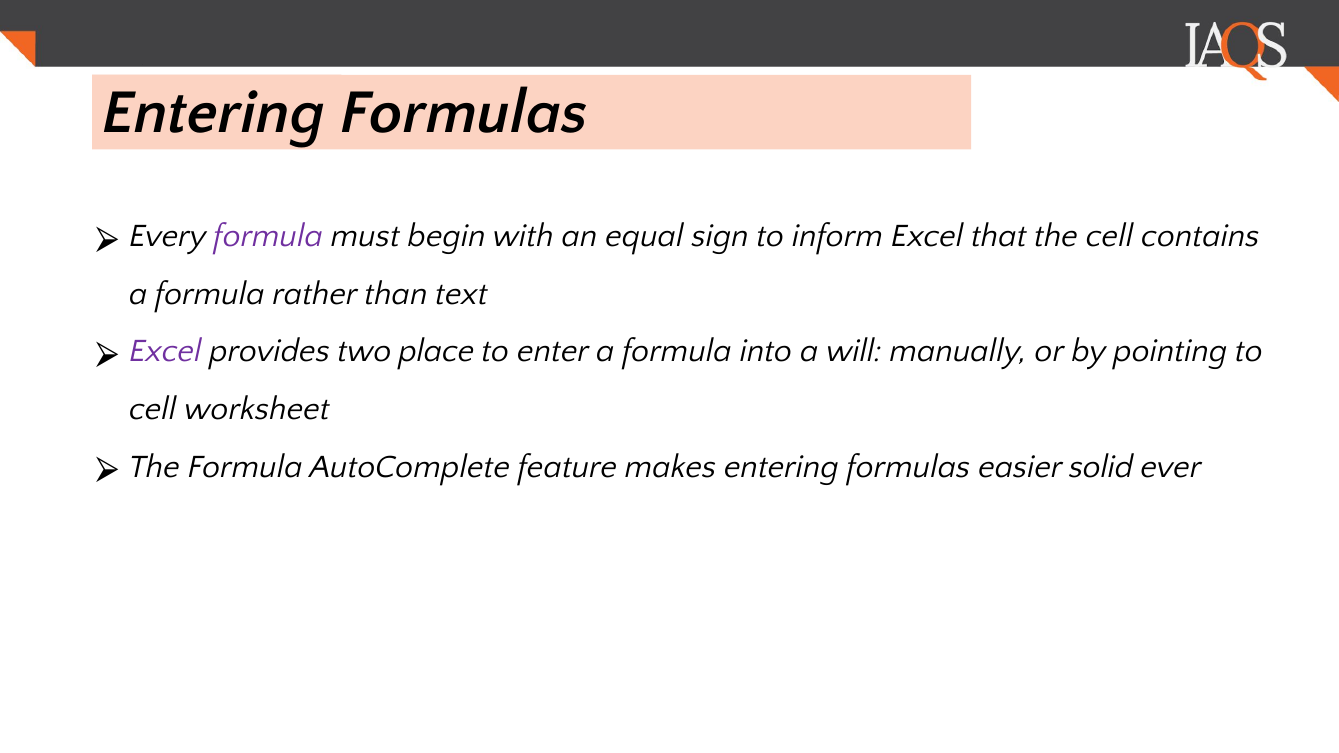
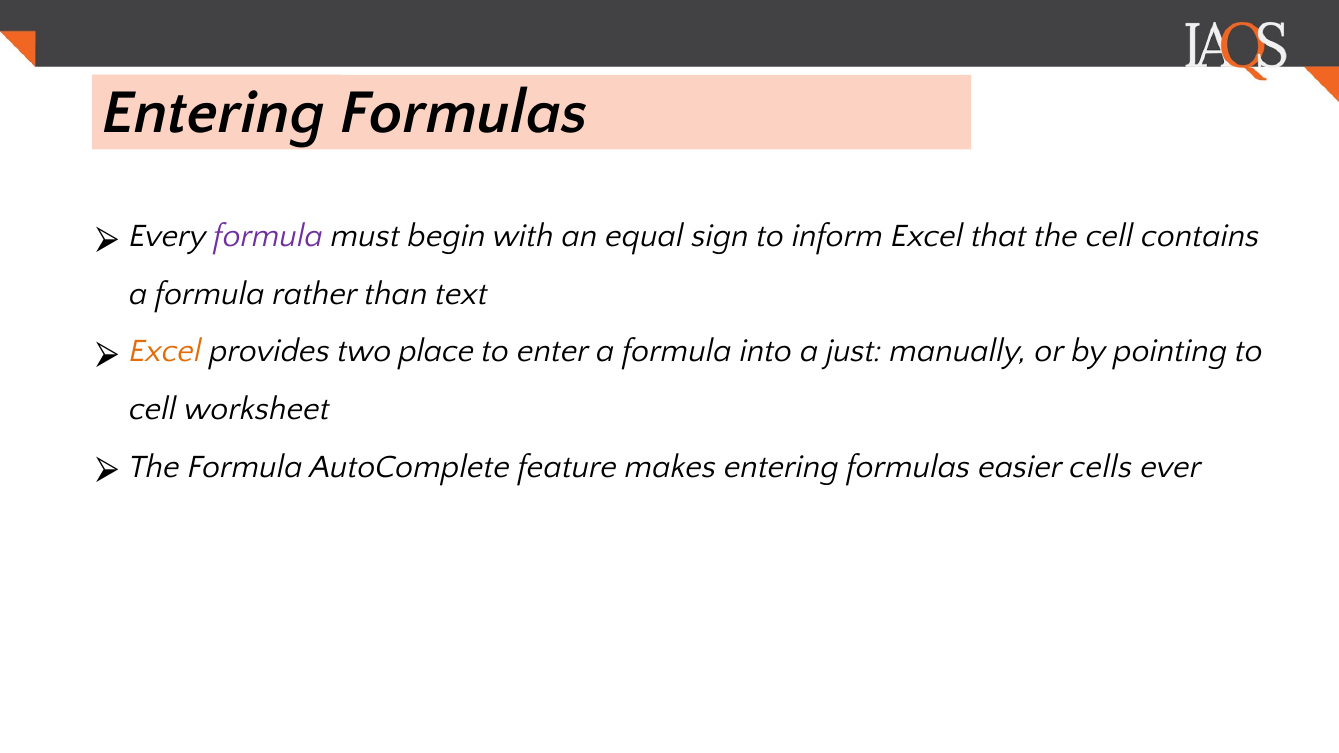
Excel colour: purple -> orange (165, 351)
will: will -> just (854, 351)
solid: solid -> cells (1101, 467)
